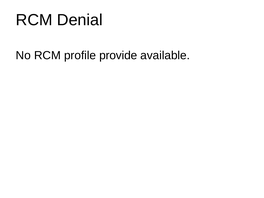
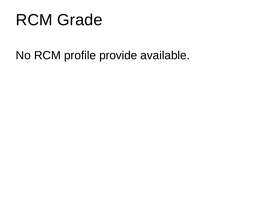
Denial: Denial -> Grade (80, 20)
